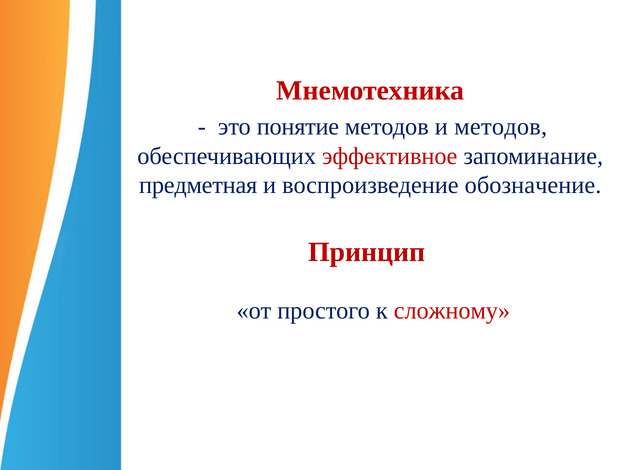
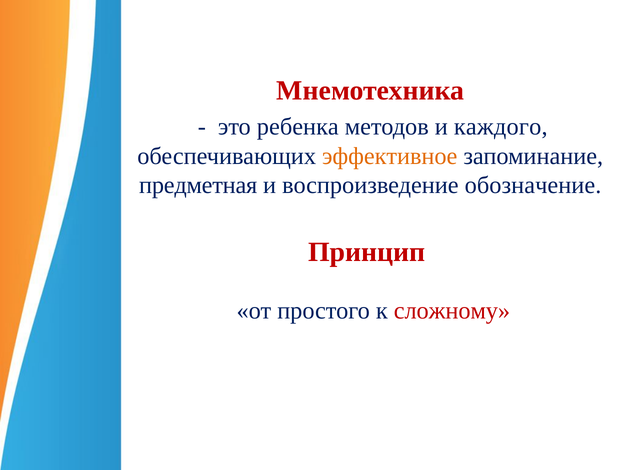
понятие: понятие -> ребенка (298, 127)
и методов: методов -> каждого (501, 127)
эффективное colour: red -> orange (390, 156)
